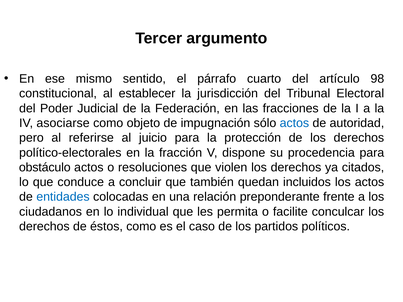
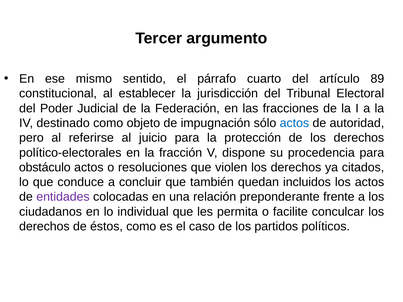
98: 98 -> 89 (377, 79)
asociarse: asociarse -> destinado (63, 123)
entidades colour: blue -> purple (63, 197)
